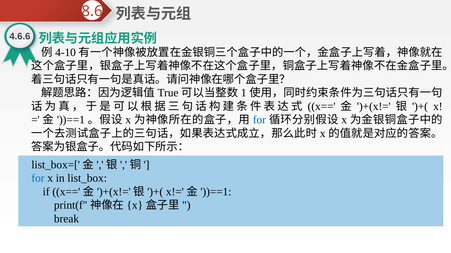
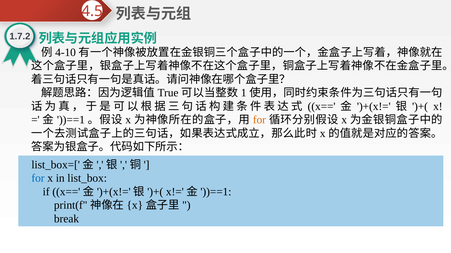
8.6: 8.6 -> 4.5 (92, 11)
4.6.6: 4.6.6 -> 1.7.2 (20, 36)
for colour: blue -> orange (259, 120)
